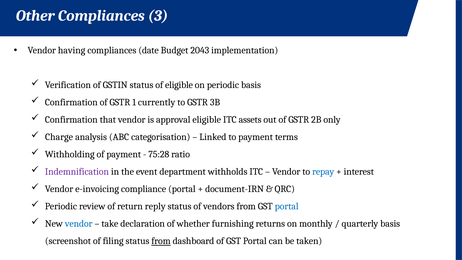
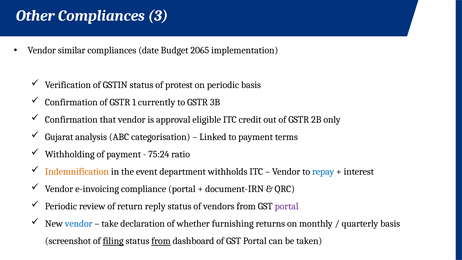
having: having -> similar (72, 50)
2043: 2043 -> 2065 (200, 50)
of eligible: eligible -> protest (179, 85)
assets: assets -> credit (250, 120)
Charge: Charge -> Gujarat (59, 137)
75:28: 75:28 -> 75:24 (159, 154)
Indemnification colour: purple -> orange (77, 172)
portal colour: blue -> purple (287, 206)
filing underline: none -> present (113, 241)
